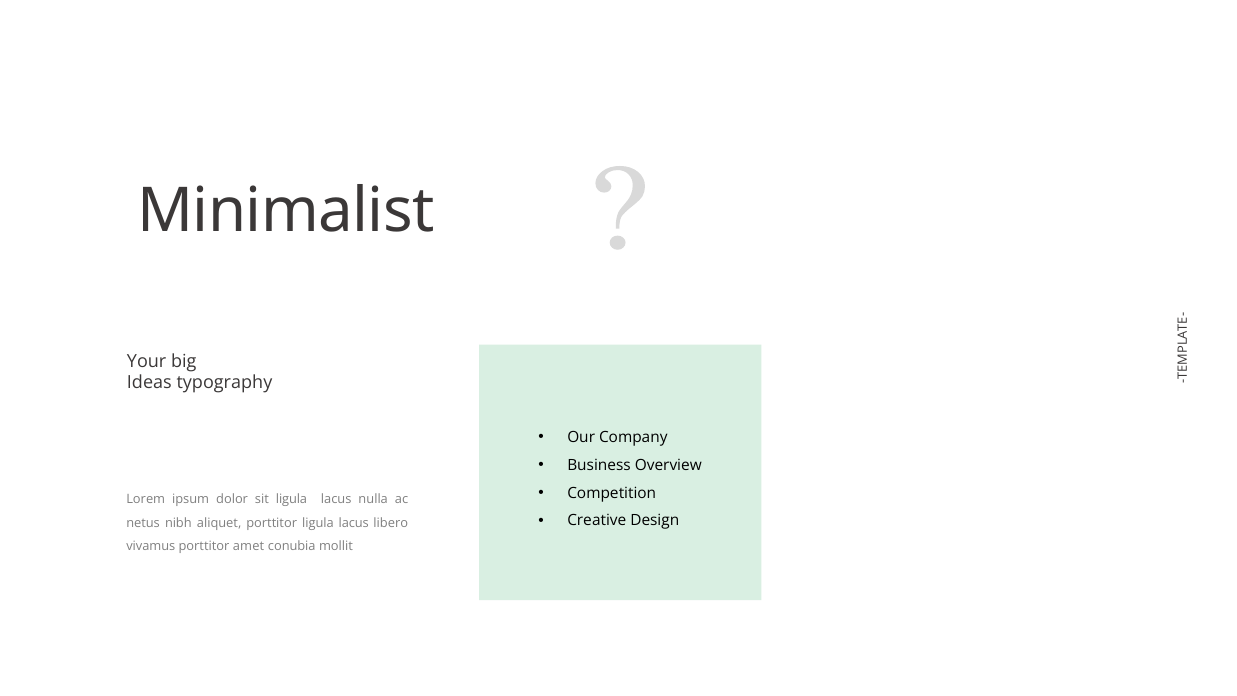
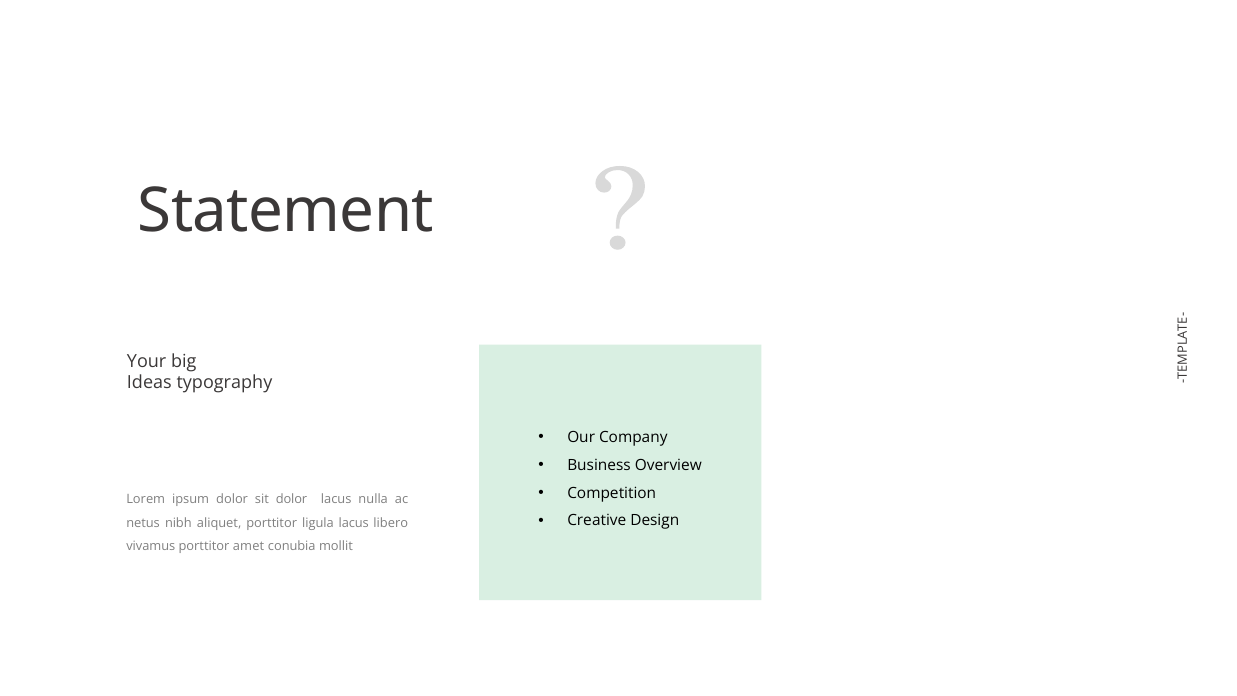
Minimalist: Minimalist -> Statement (286, 211)
sit ligula: ligula -> dolor (292, 500)
